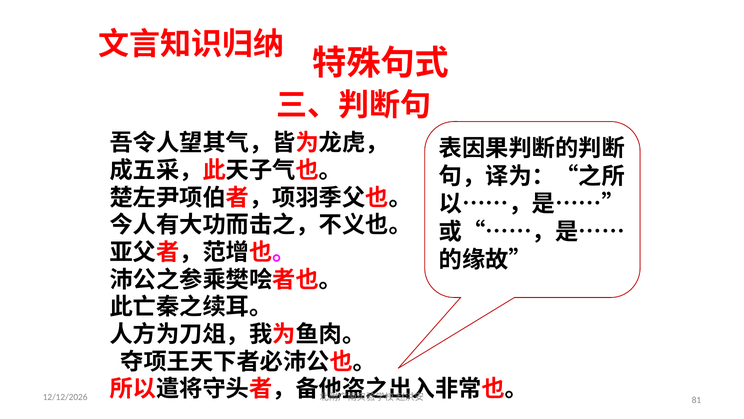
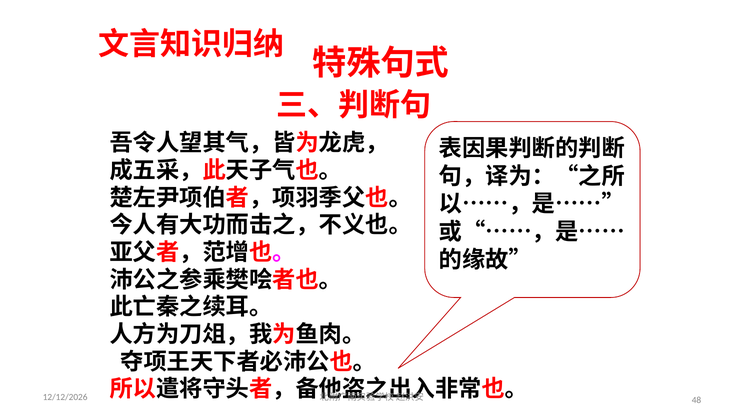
81: 81 -> 48 (696, 400)
